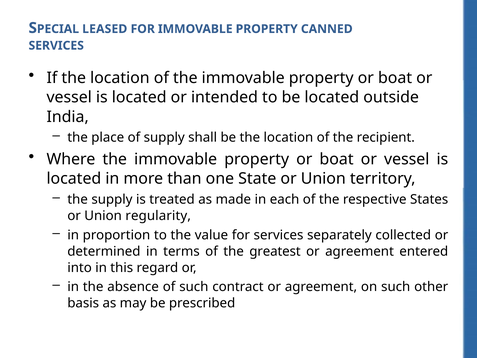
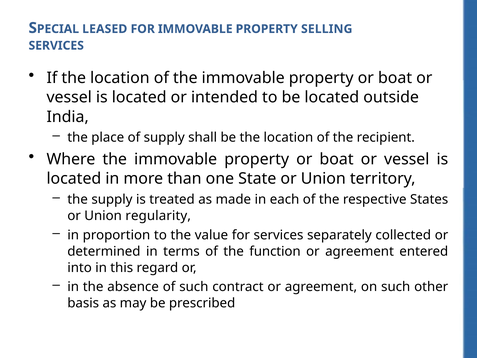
CANNED: CANNED -> SELLING (327, 29)
greatest: greatest -> function (275, 251)
